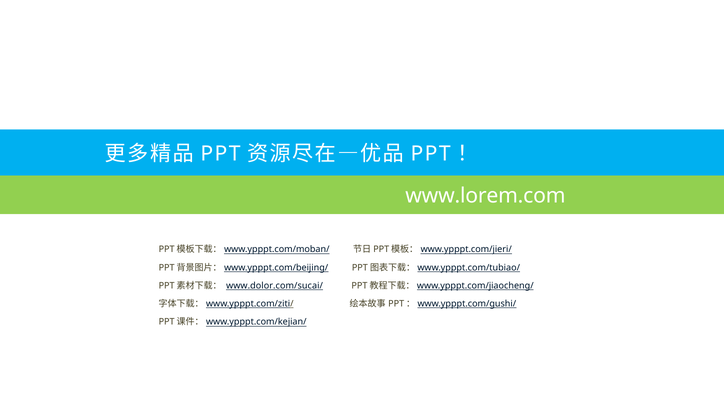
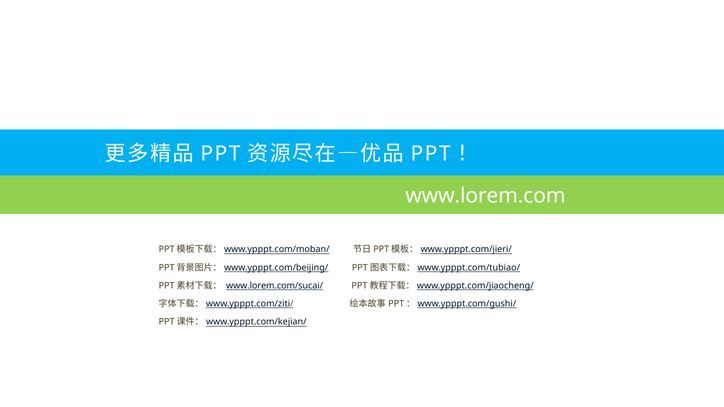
www.dolor.com/sucai/: www.dolor.com/sucai/ -> www.lorem.com/sucai/ (275, 286)
